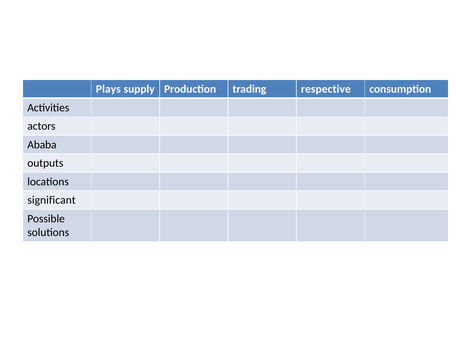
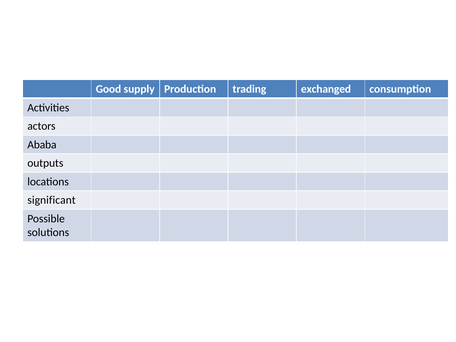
Plays: Plays -> Good (108, 89)
respective: respective -> exchanged (326, 89)
